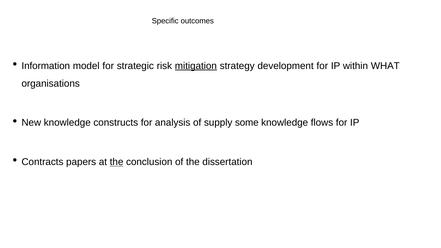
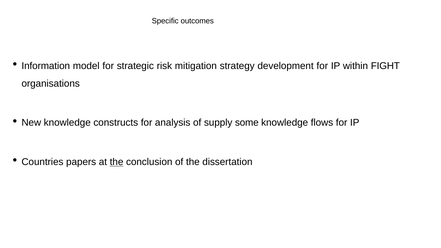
mitigation underline: present -> none (196, 66)
WHAT: WHAT -> FIGHT (385, 66)
Contracts: Contracts -> Countries (42, 162)
